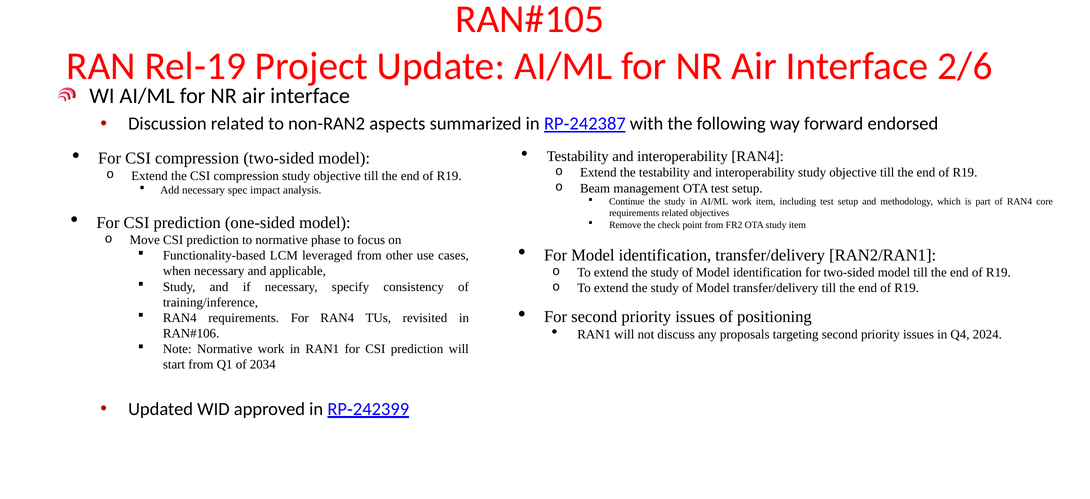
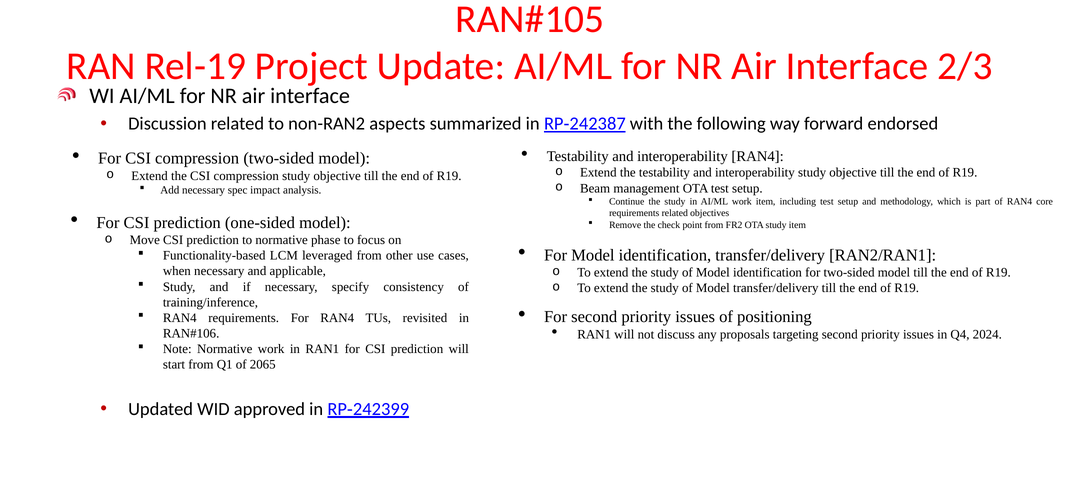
2/6: 2/6 -> 2/3 (965, 66)
2034: 2034 -> 2065 (263, 364)
